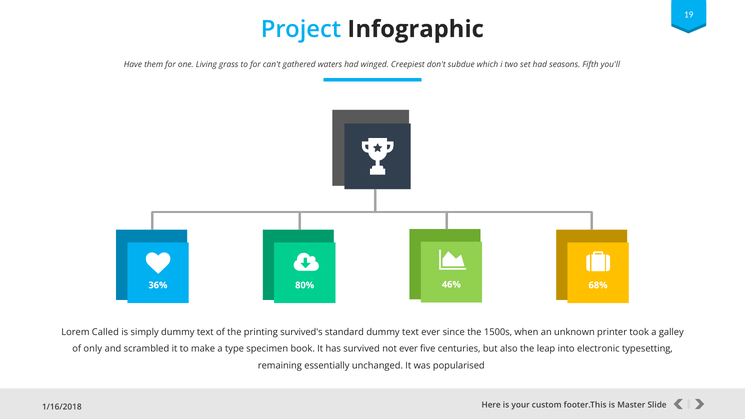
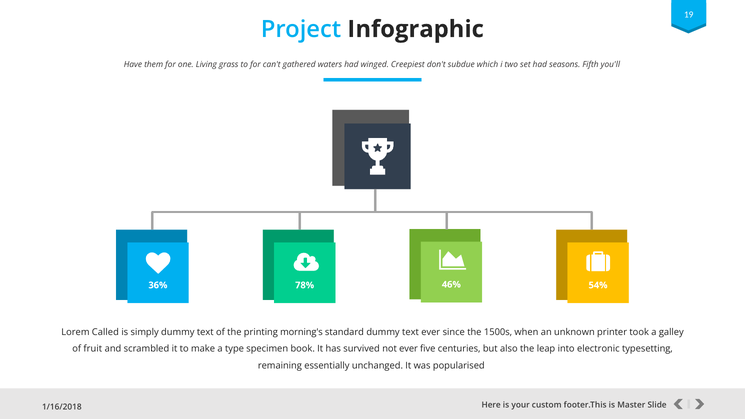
80%: 80% -> 78% (305, 285)
68%: 68% -> 54% (598, 285)
survived's: survived's -> morning's (301, 332)
only: only -> fruit (93, 349)
